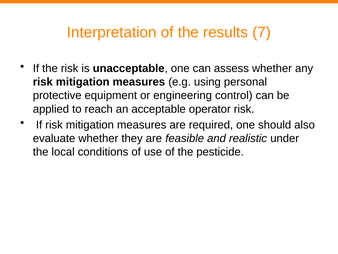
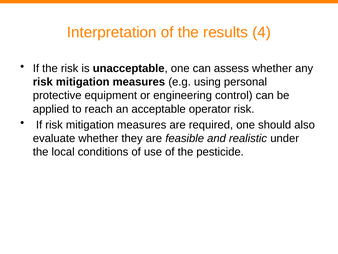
7: 7 -> 4 (262, 32)
